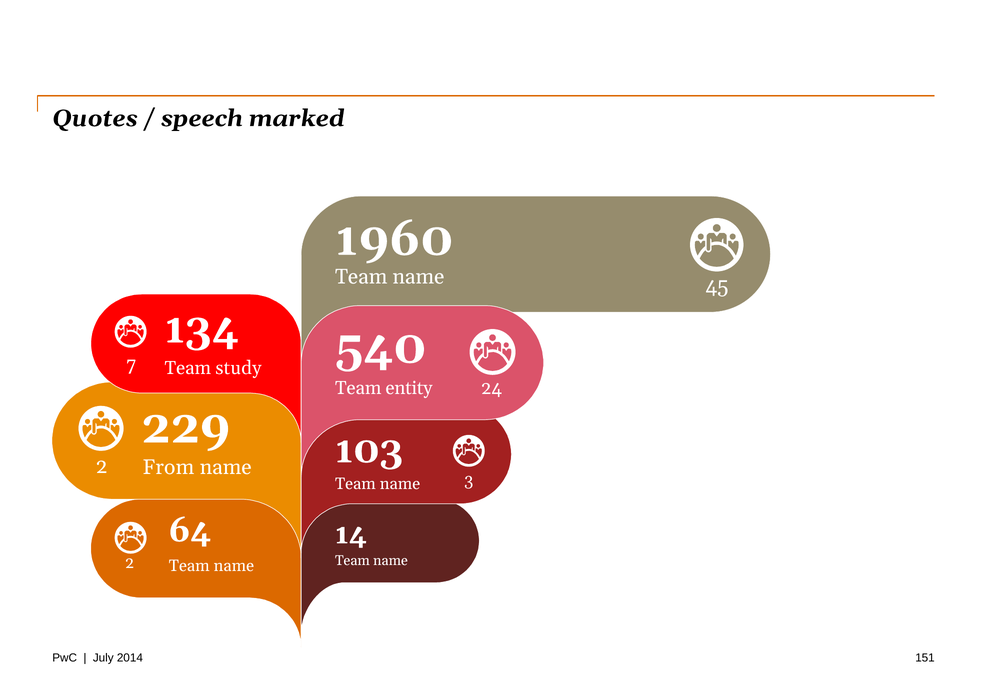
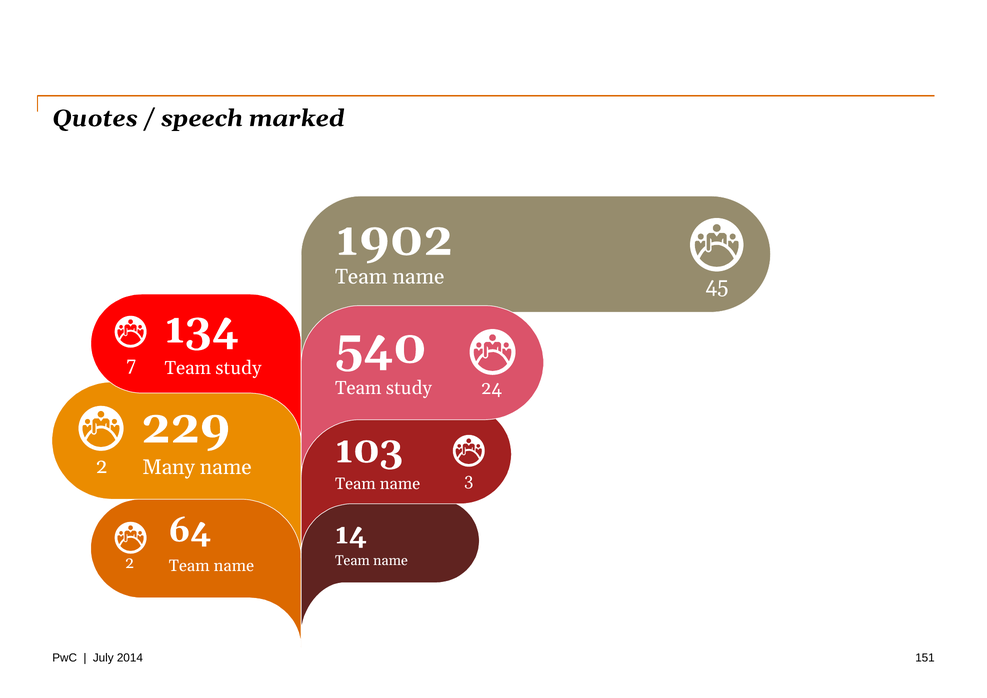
1960: 1960 -> 1902 (394, 239)
entity: entity -> study (409, 388)
From: From -> Many (169, 467)
